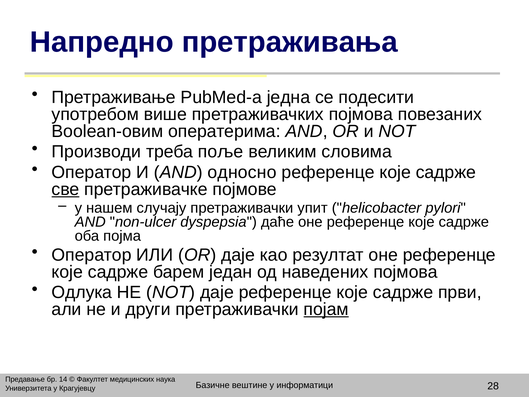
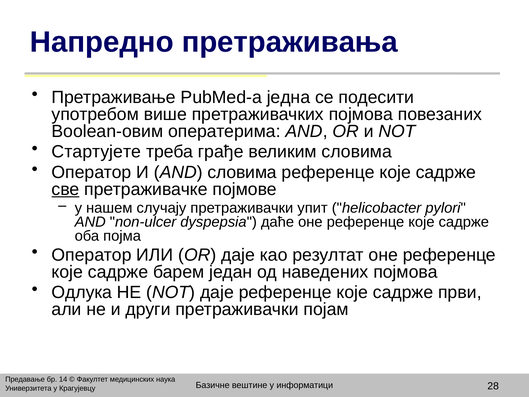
Производи: Производи -> Стартујете (96, 152)
поље: поље -> грађе (221, 152)
AND односно: односно -> словима (242, 172)
појам underline: present -> none (326, 309)
